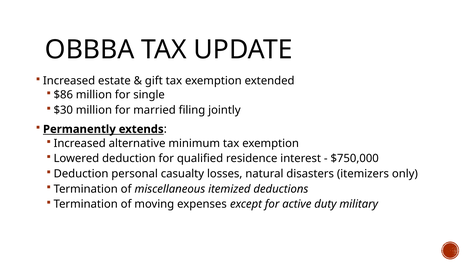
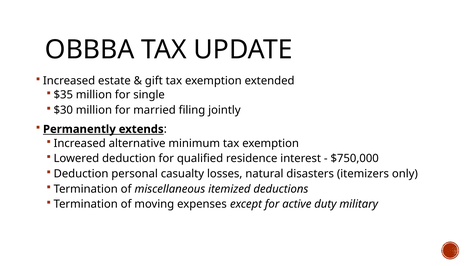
$86: $86 -> $35 (63, 95)
